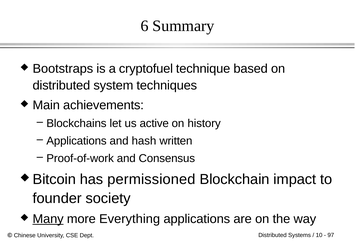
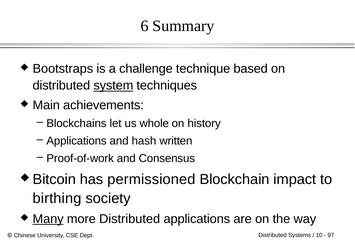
cryptofuel: cryptofuel -> challenge (146, 69)
system underline: none -> present (113, 86)
active: active -> whole (154, 124)
founder: founder -> birthing (57, 199)
more Everything: Everything -> Distributed (130, 220)
